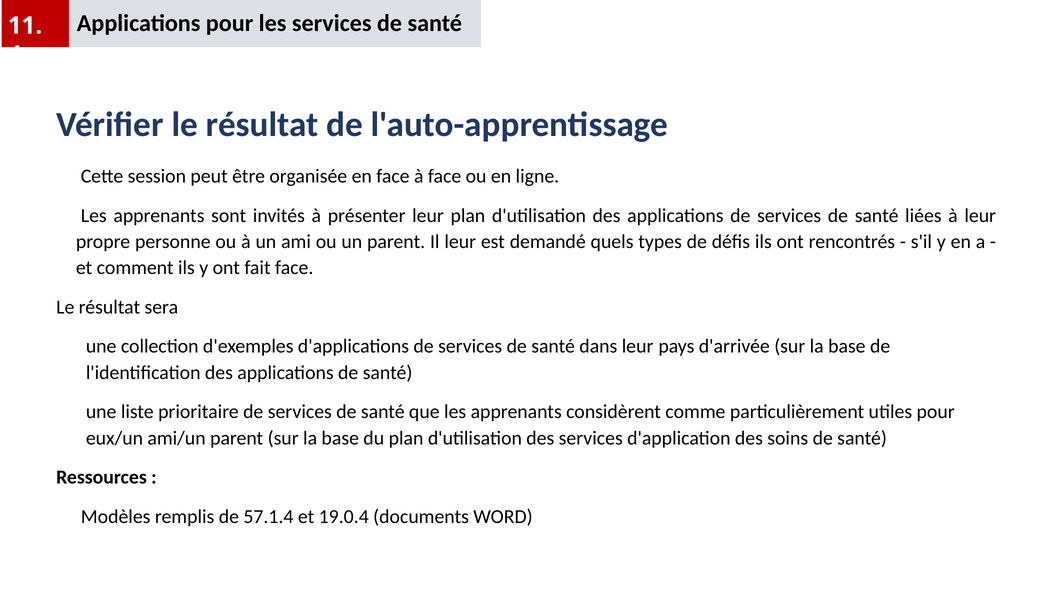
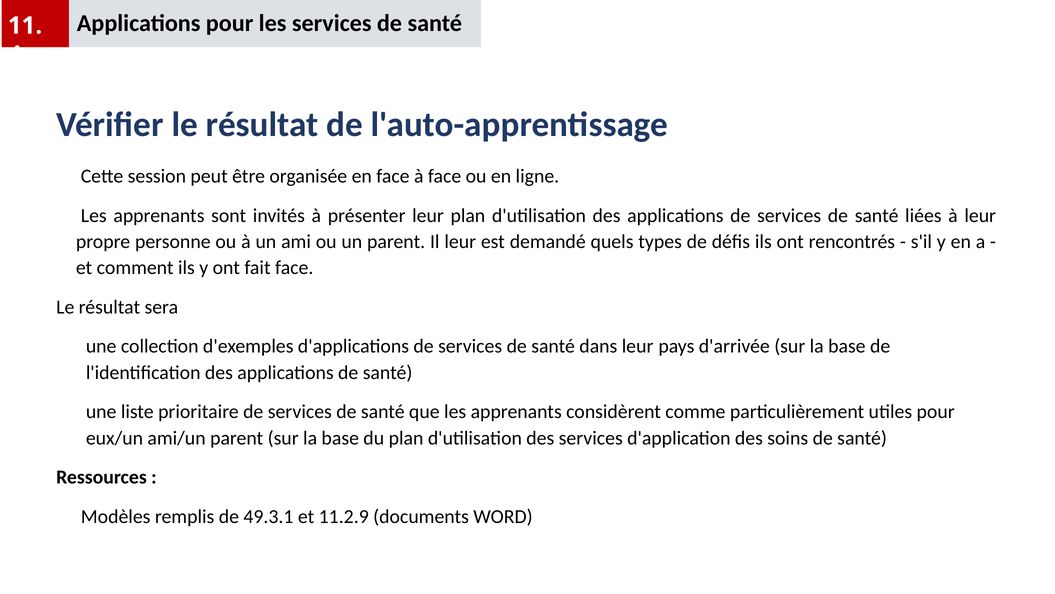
57.1.4: 57.1.4 -> 49.3.1 (268, 516)
19.0.4: 19.0.4 -> 11.2.9 (344, 516)
